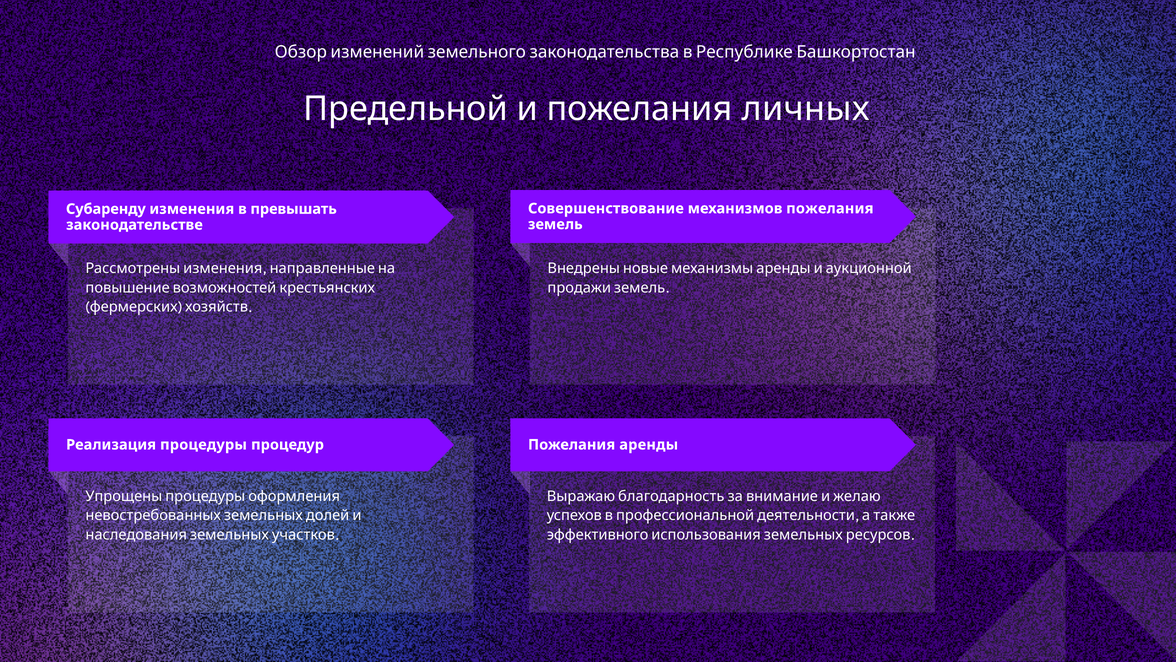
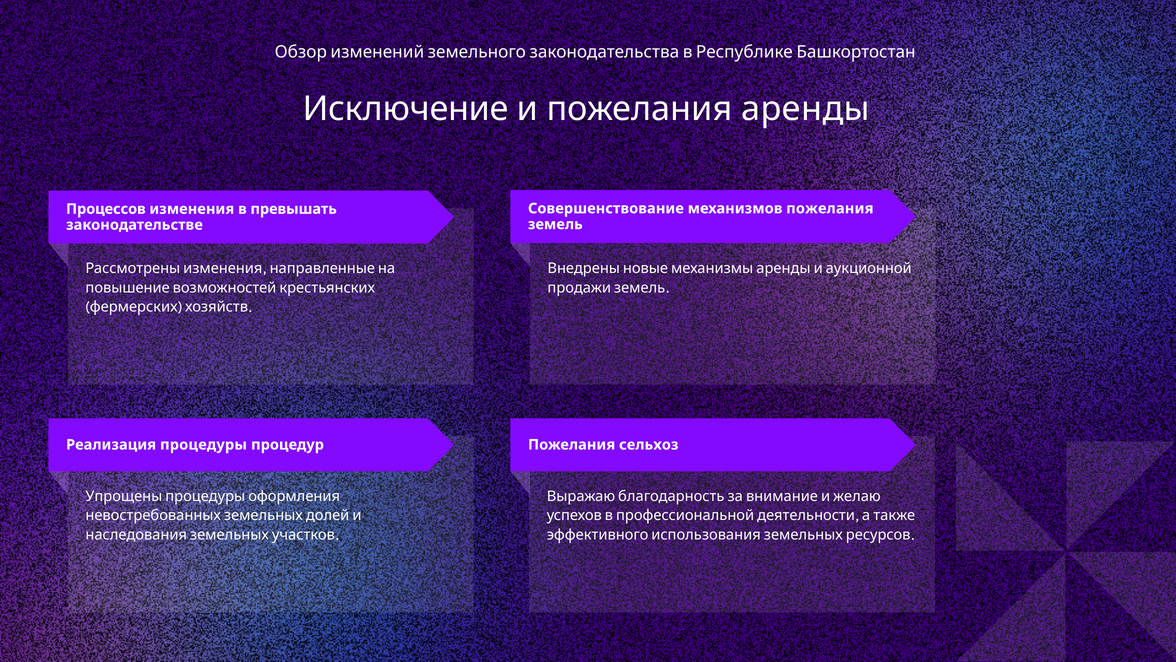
Предельной: Предельной -> Исключение (406, 109)
личных: личных -> аренды (806, 109)
Субаренду: Субаренду -> Процессов (106, 209)
аренды: аренды -> сельхоз (649, 444)
